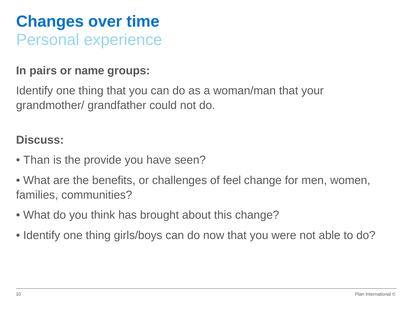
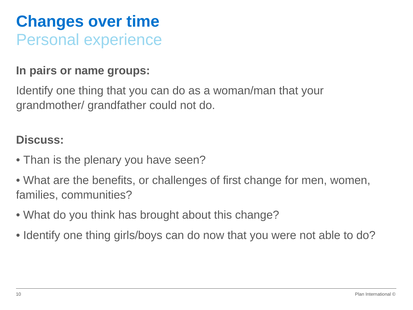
provide: provide -> plenary (103, 160)
feel: feel -> first (232, 180)
